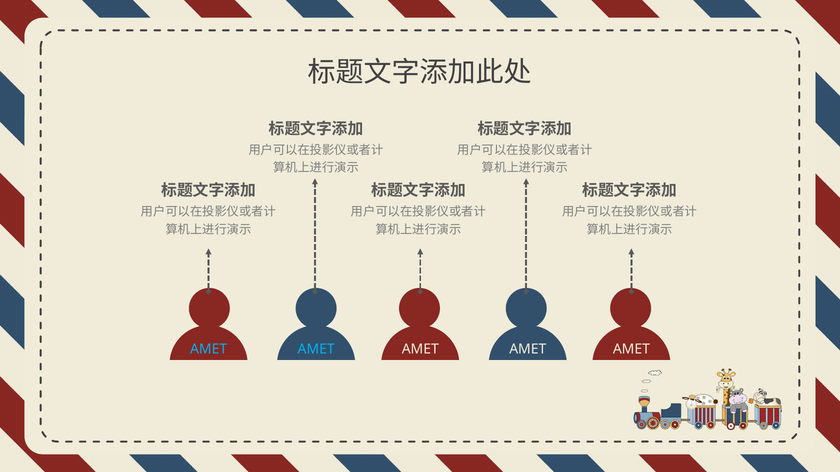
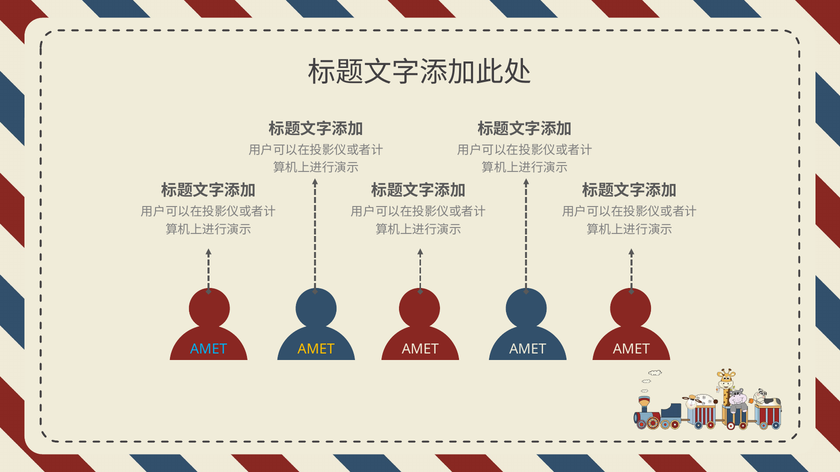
AMET colour: light blue -> yellow (316, 350)
